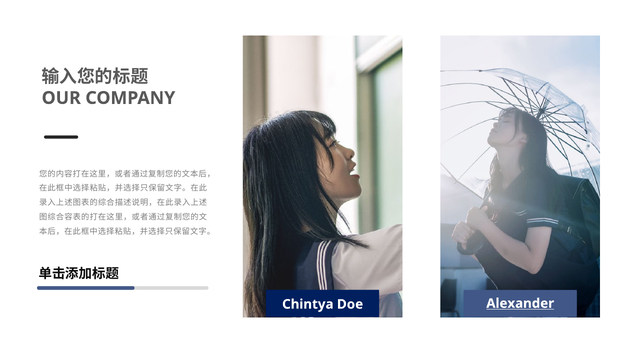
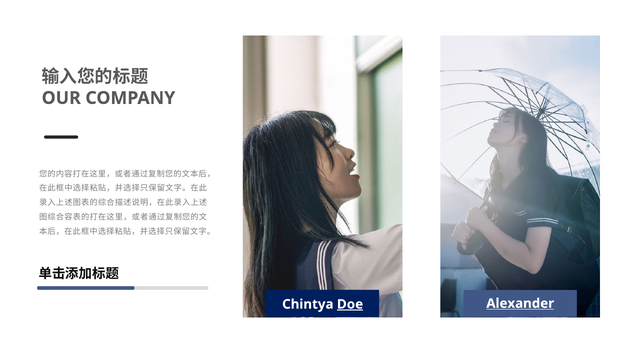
Doe underline: none -> present (350, 304)
